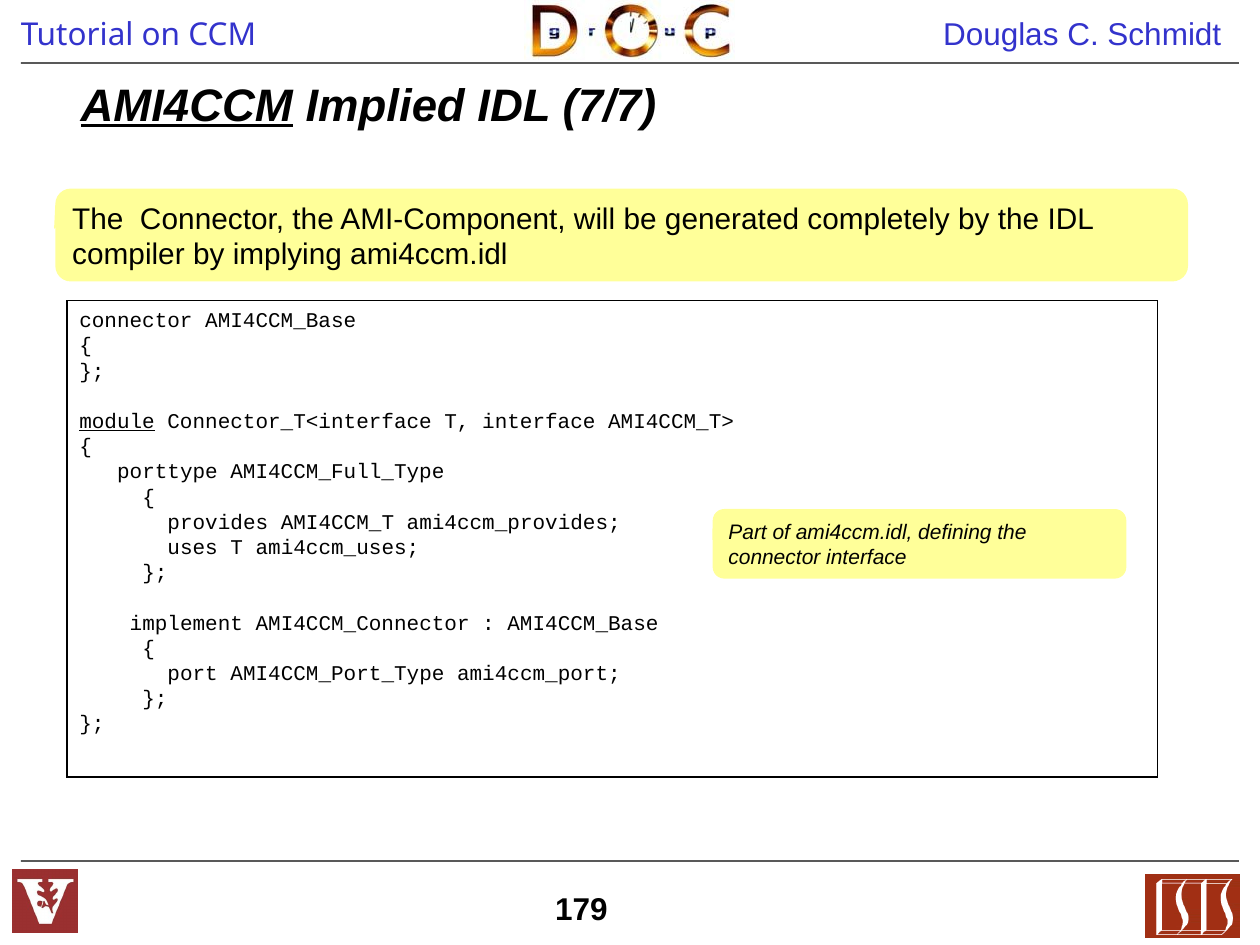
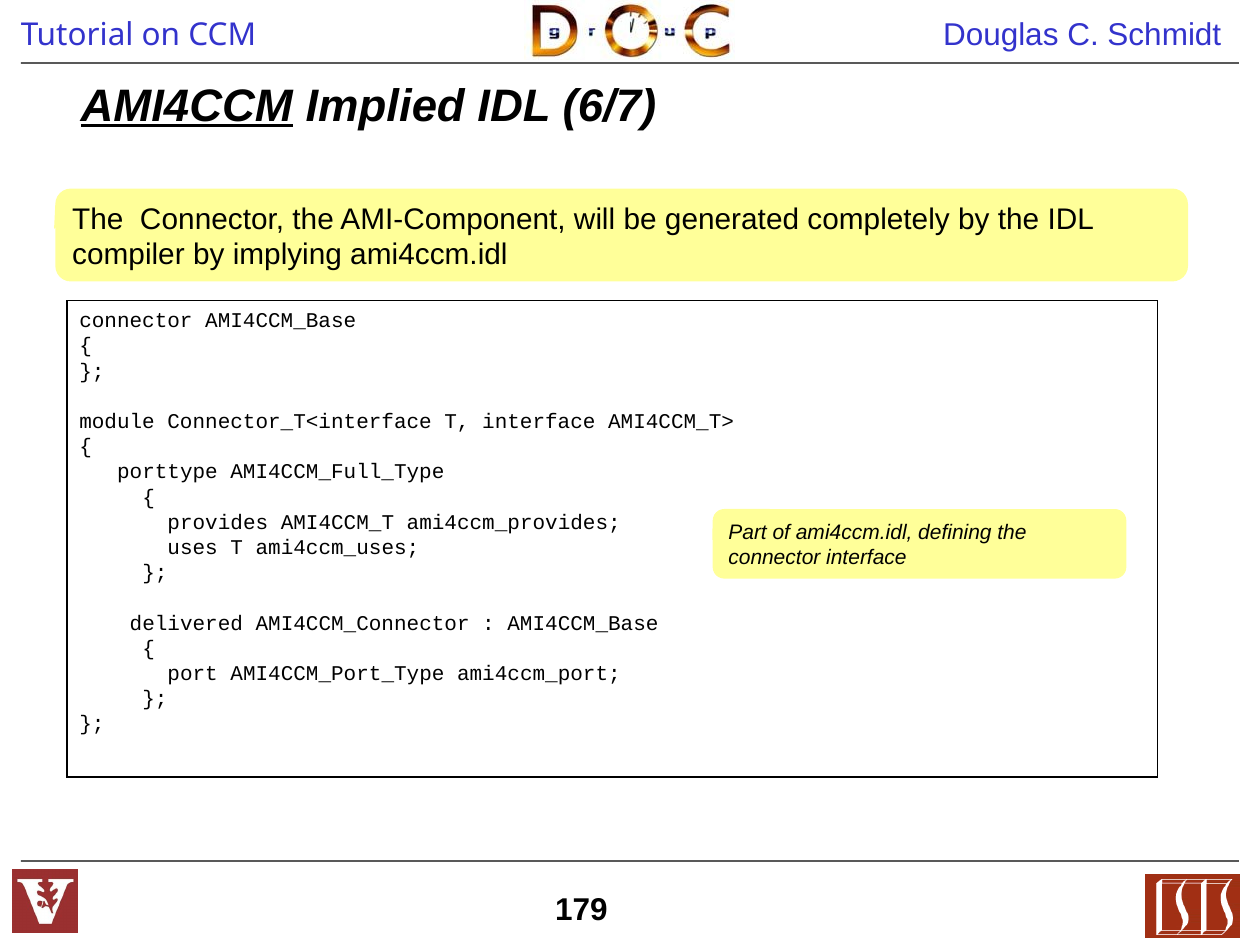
7/7: 7/7 -> 6/7 (609, 106)
module underline: present -> none (117, 422)
implement: implement -> delivered (186, 623)
